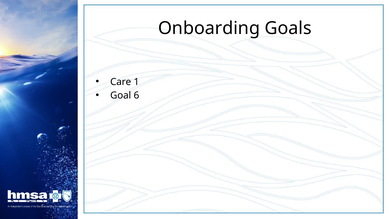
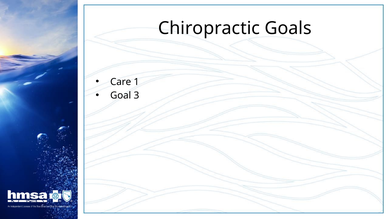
Onboarding: Onboarding -> Chiropractic (209, 28)
6: 6 -> 3 (136, 95)
